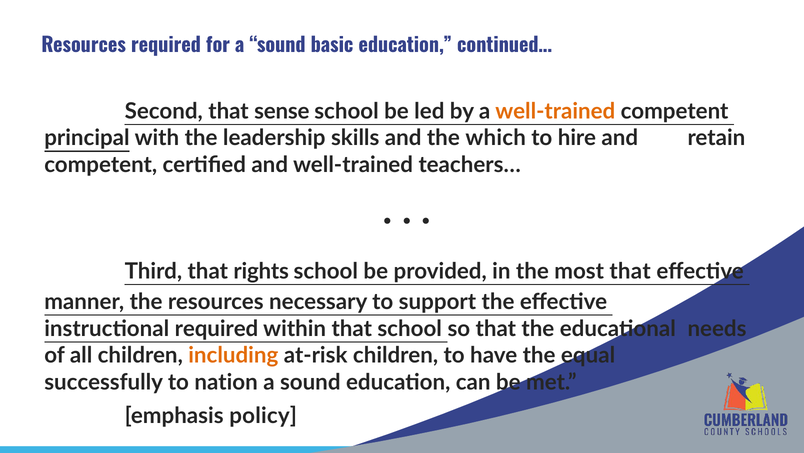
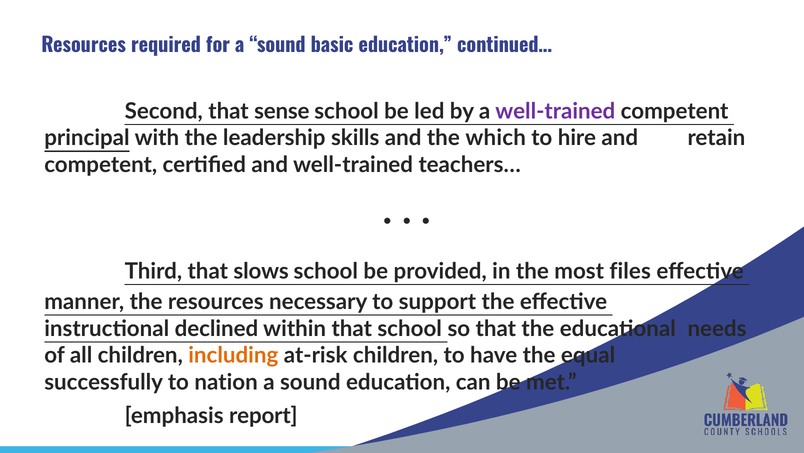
well-trained colour: orange -> purple (555, 111)
rights: rights -> slows (261, 271)
most that: that -> files (630, 271)
instructional required: required -> declined (216, 328)
policy: policy -> report (263, 415)
